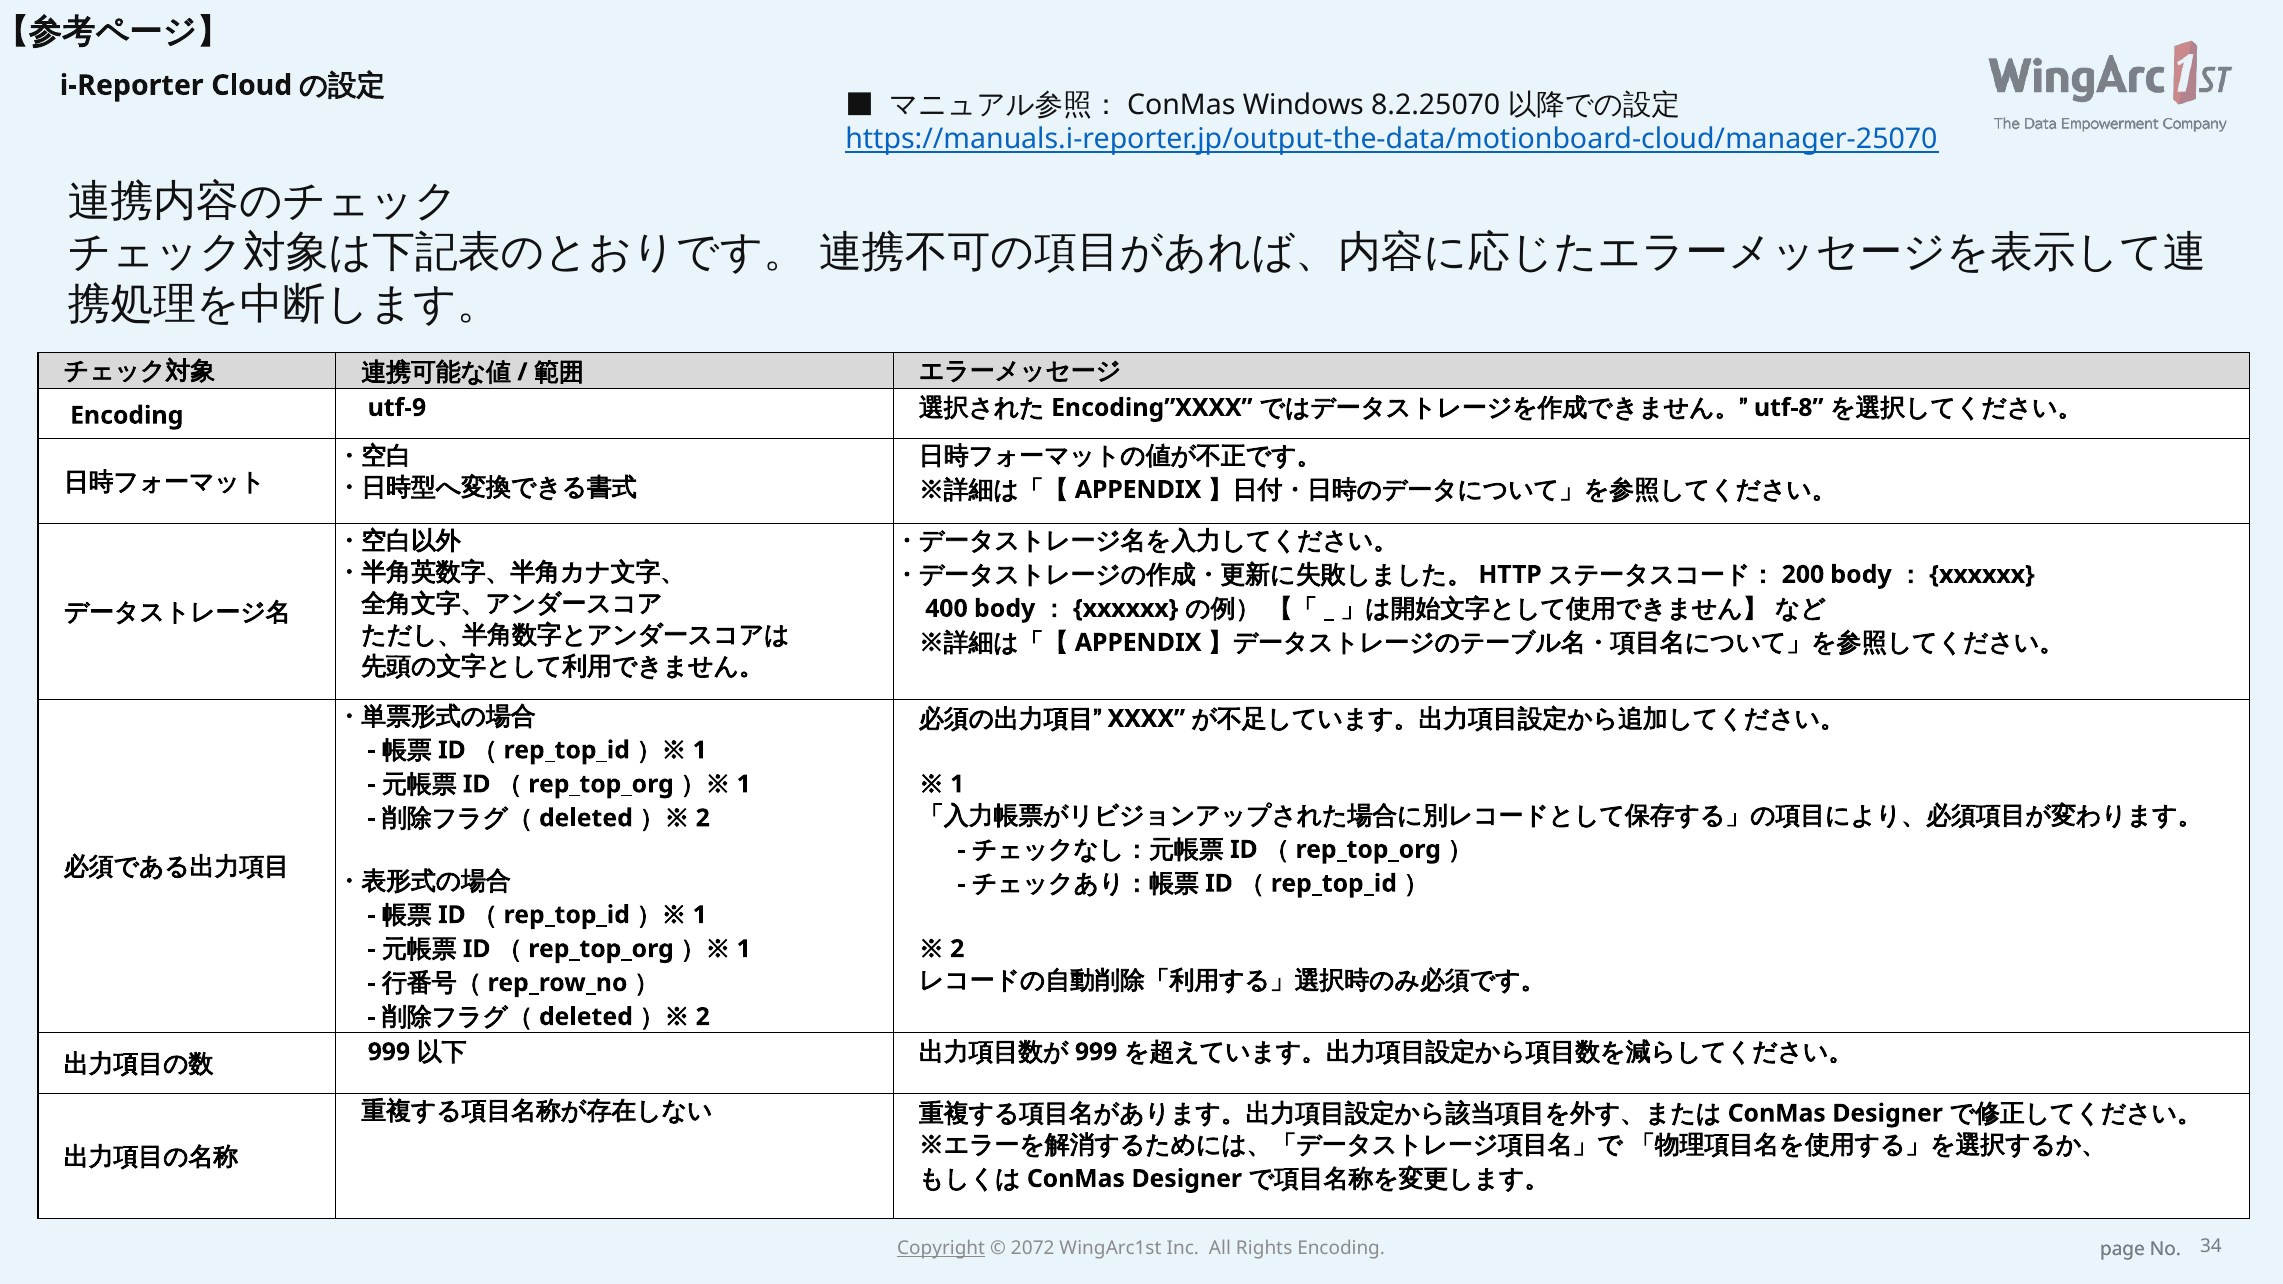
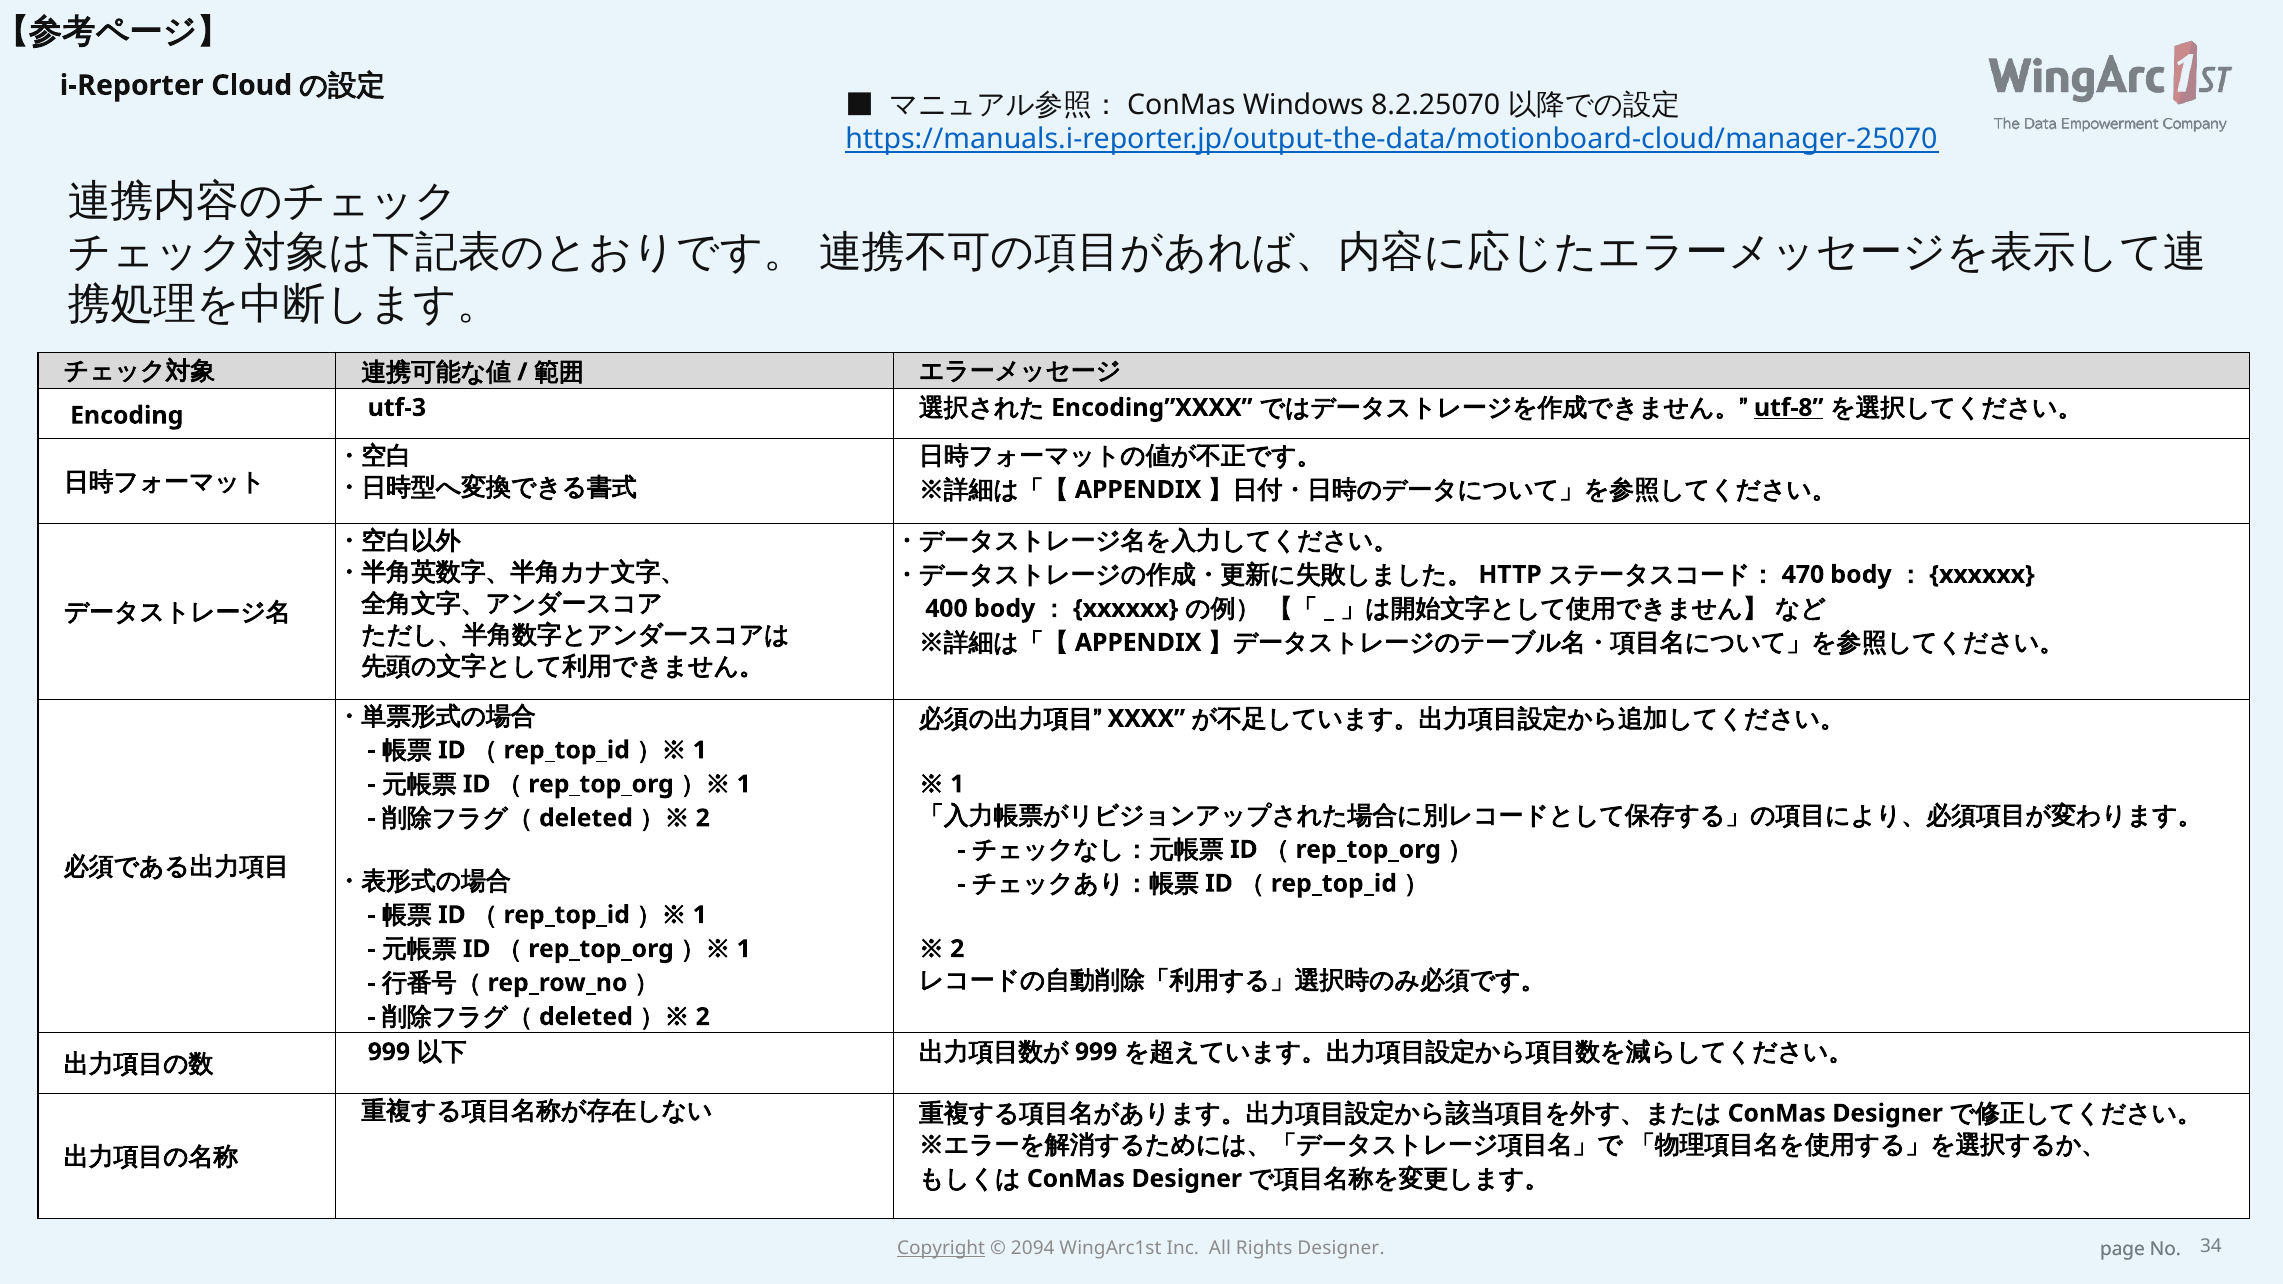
utf-9: utf-9 -> utf-3 (397, 408)
utf-8 underline: none -> present (1789, 408)
200: 200 -> 470 (1803, 575)
2072: 2072 -> 2094 (1033, 1249)
Rights Encoding: Encoding -> Designer (1341, 1249)
